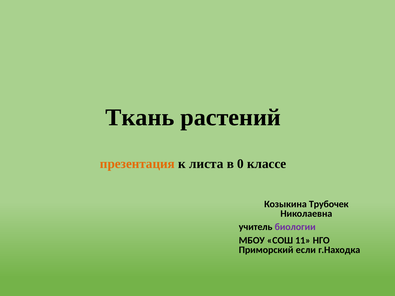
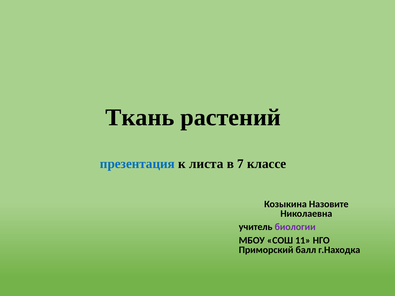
презентация colour: orange -> blue (137, 164)
0: 0 -> 7 (240, 164)
Трубочек: Трубочек -> Назовите (329, 204)
если: если -> балл (306, 250)
